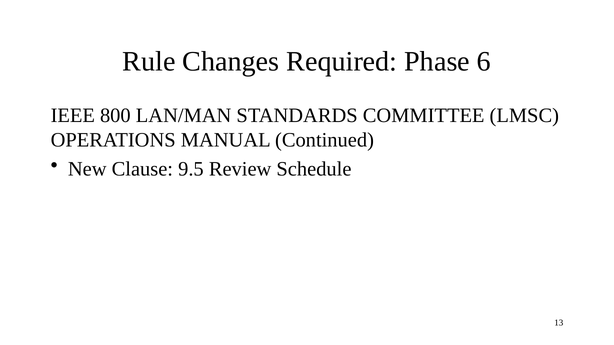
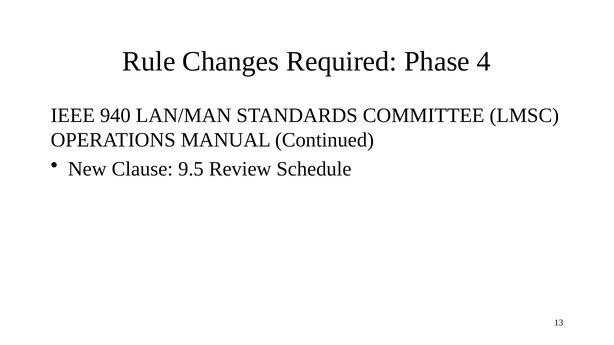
6: 6 -> 4 (484, 61)
800: 800 -> 940 (115, 116)
